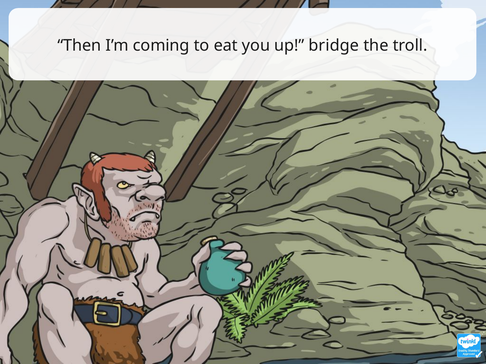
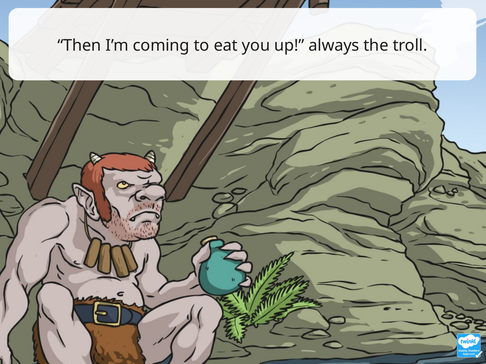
bridge: bridge -> always (334, 45)
